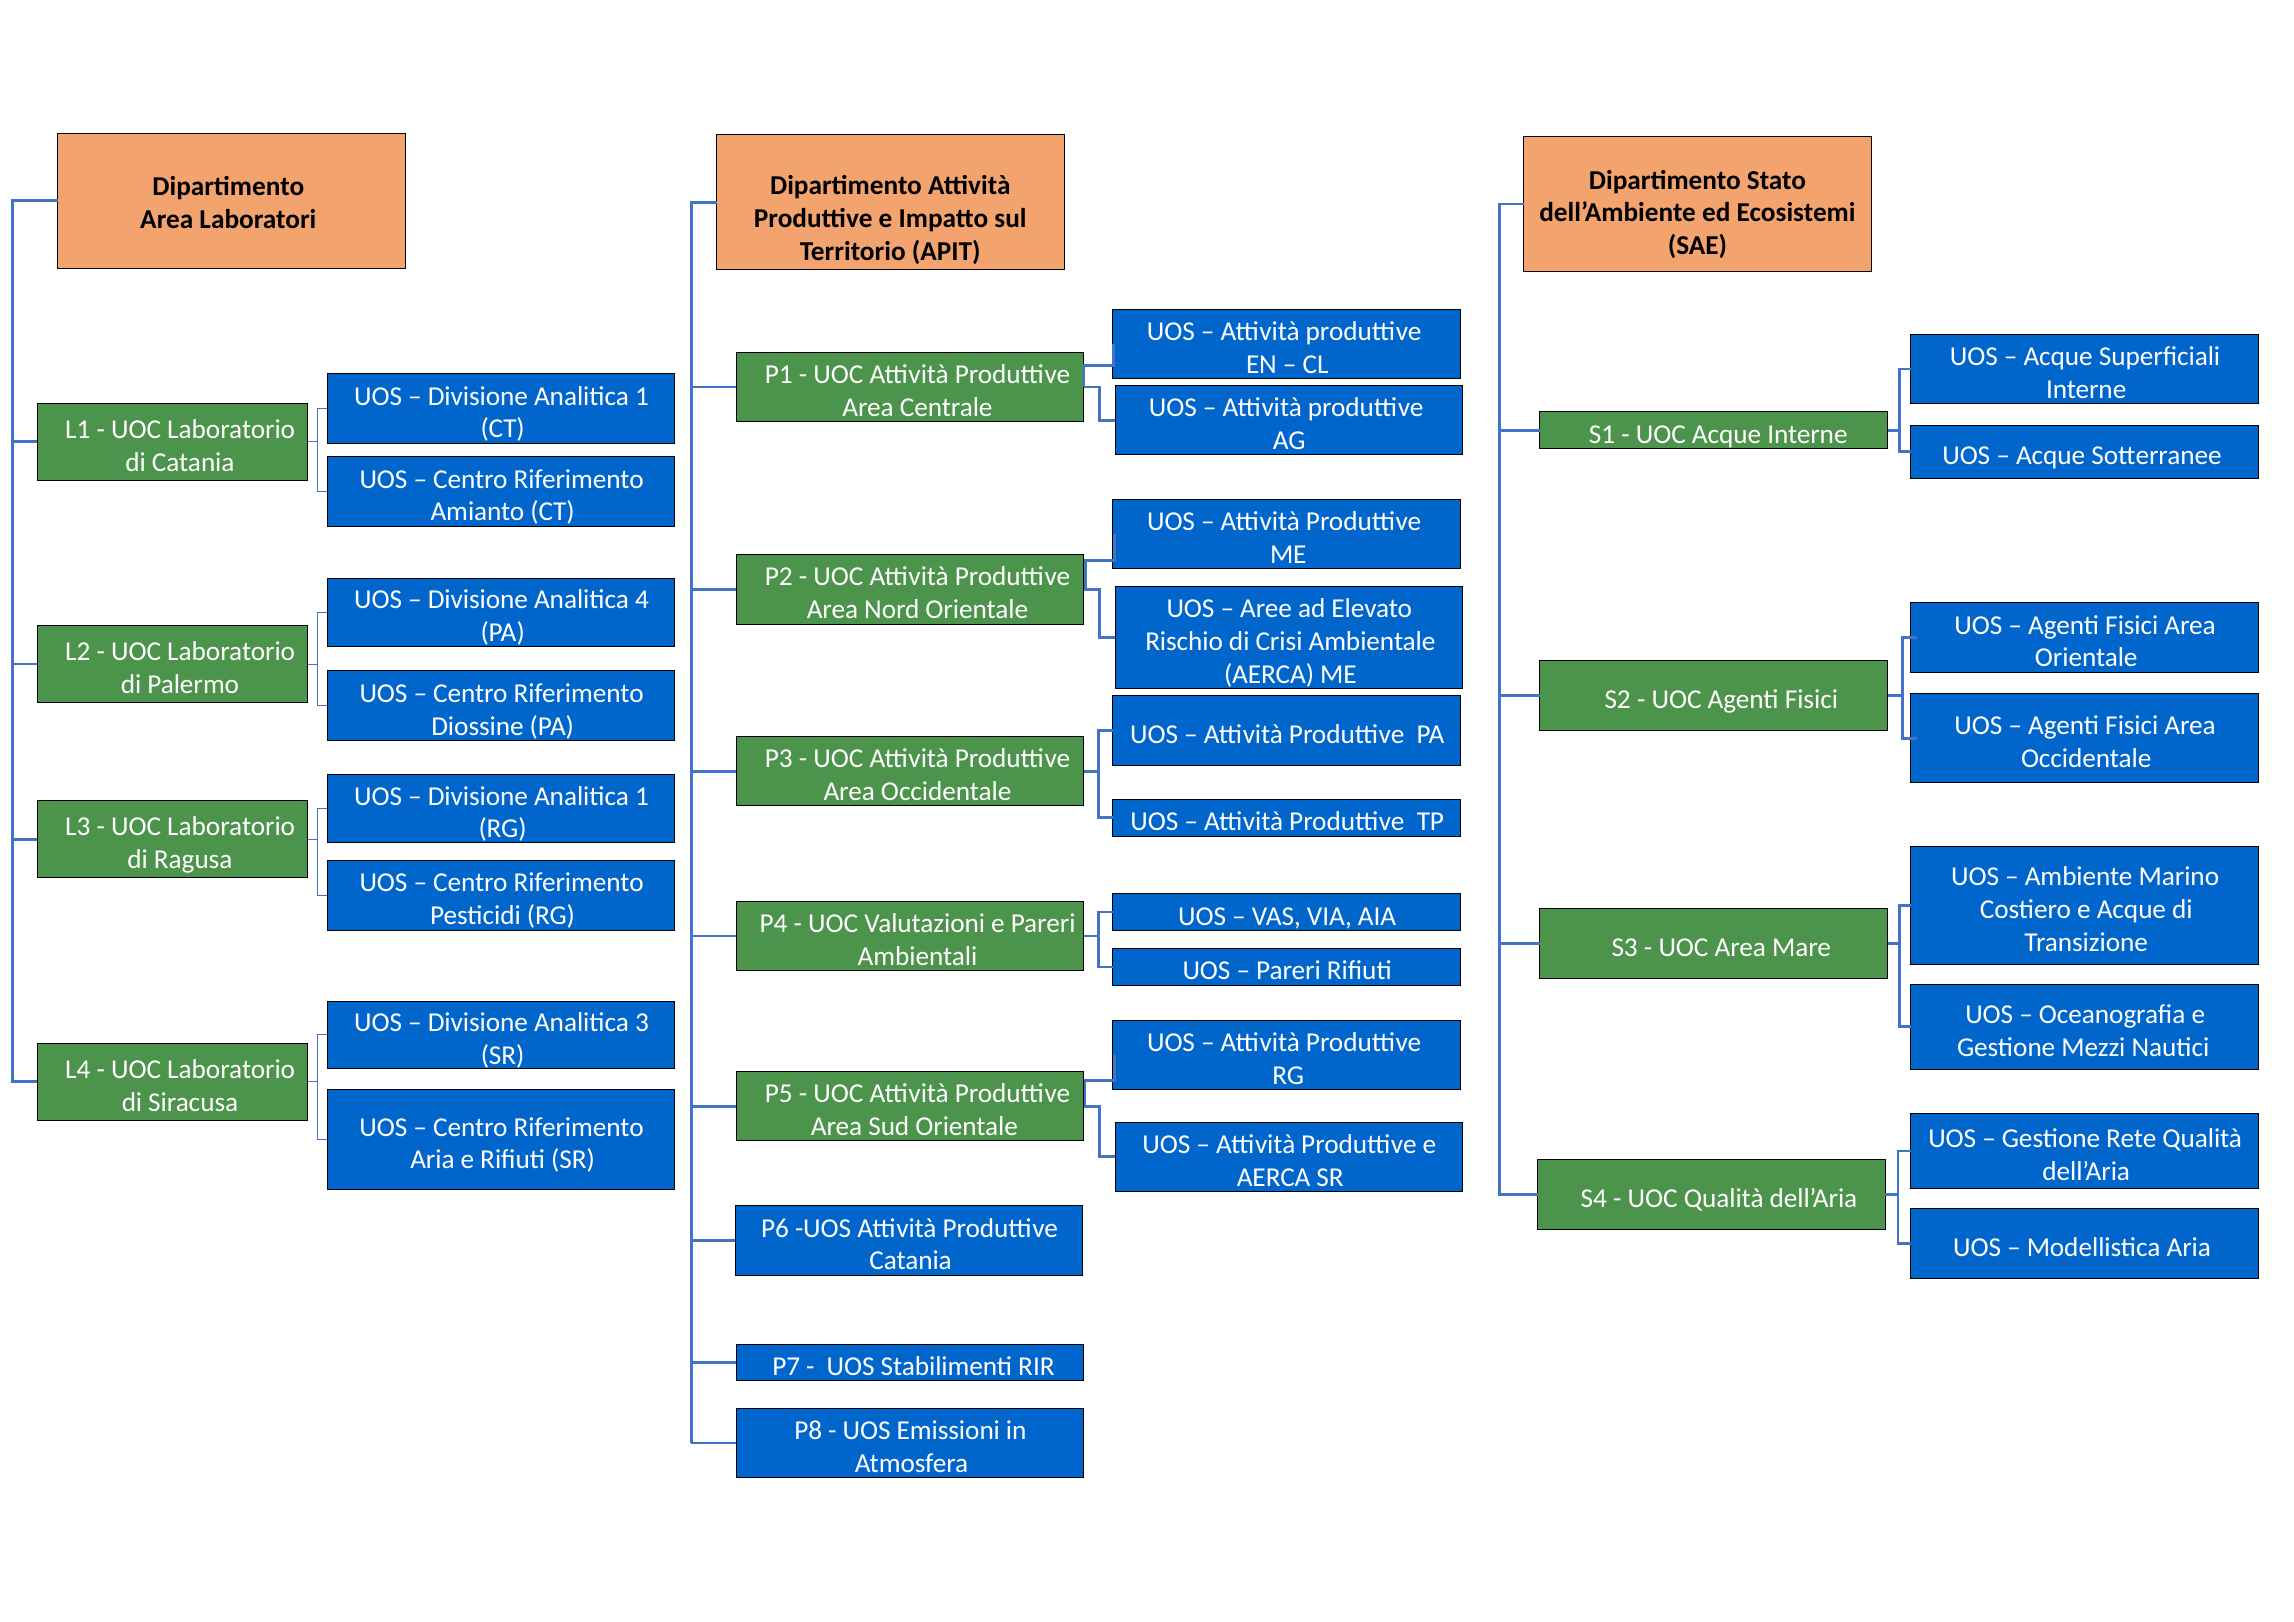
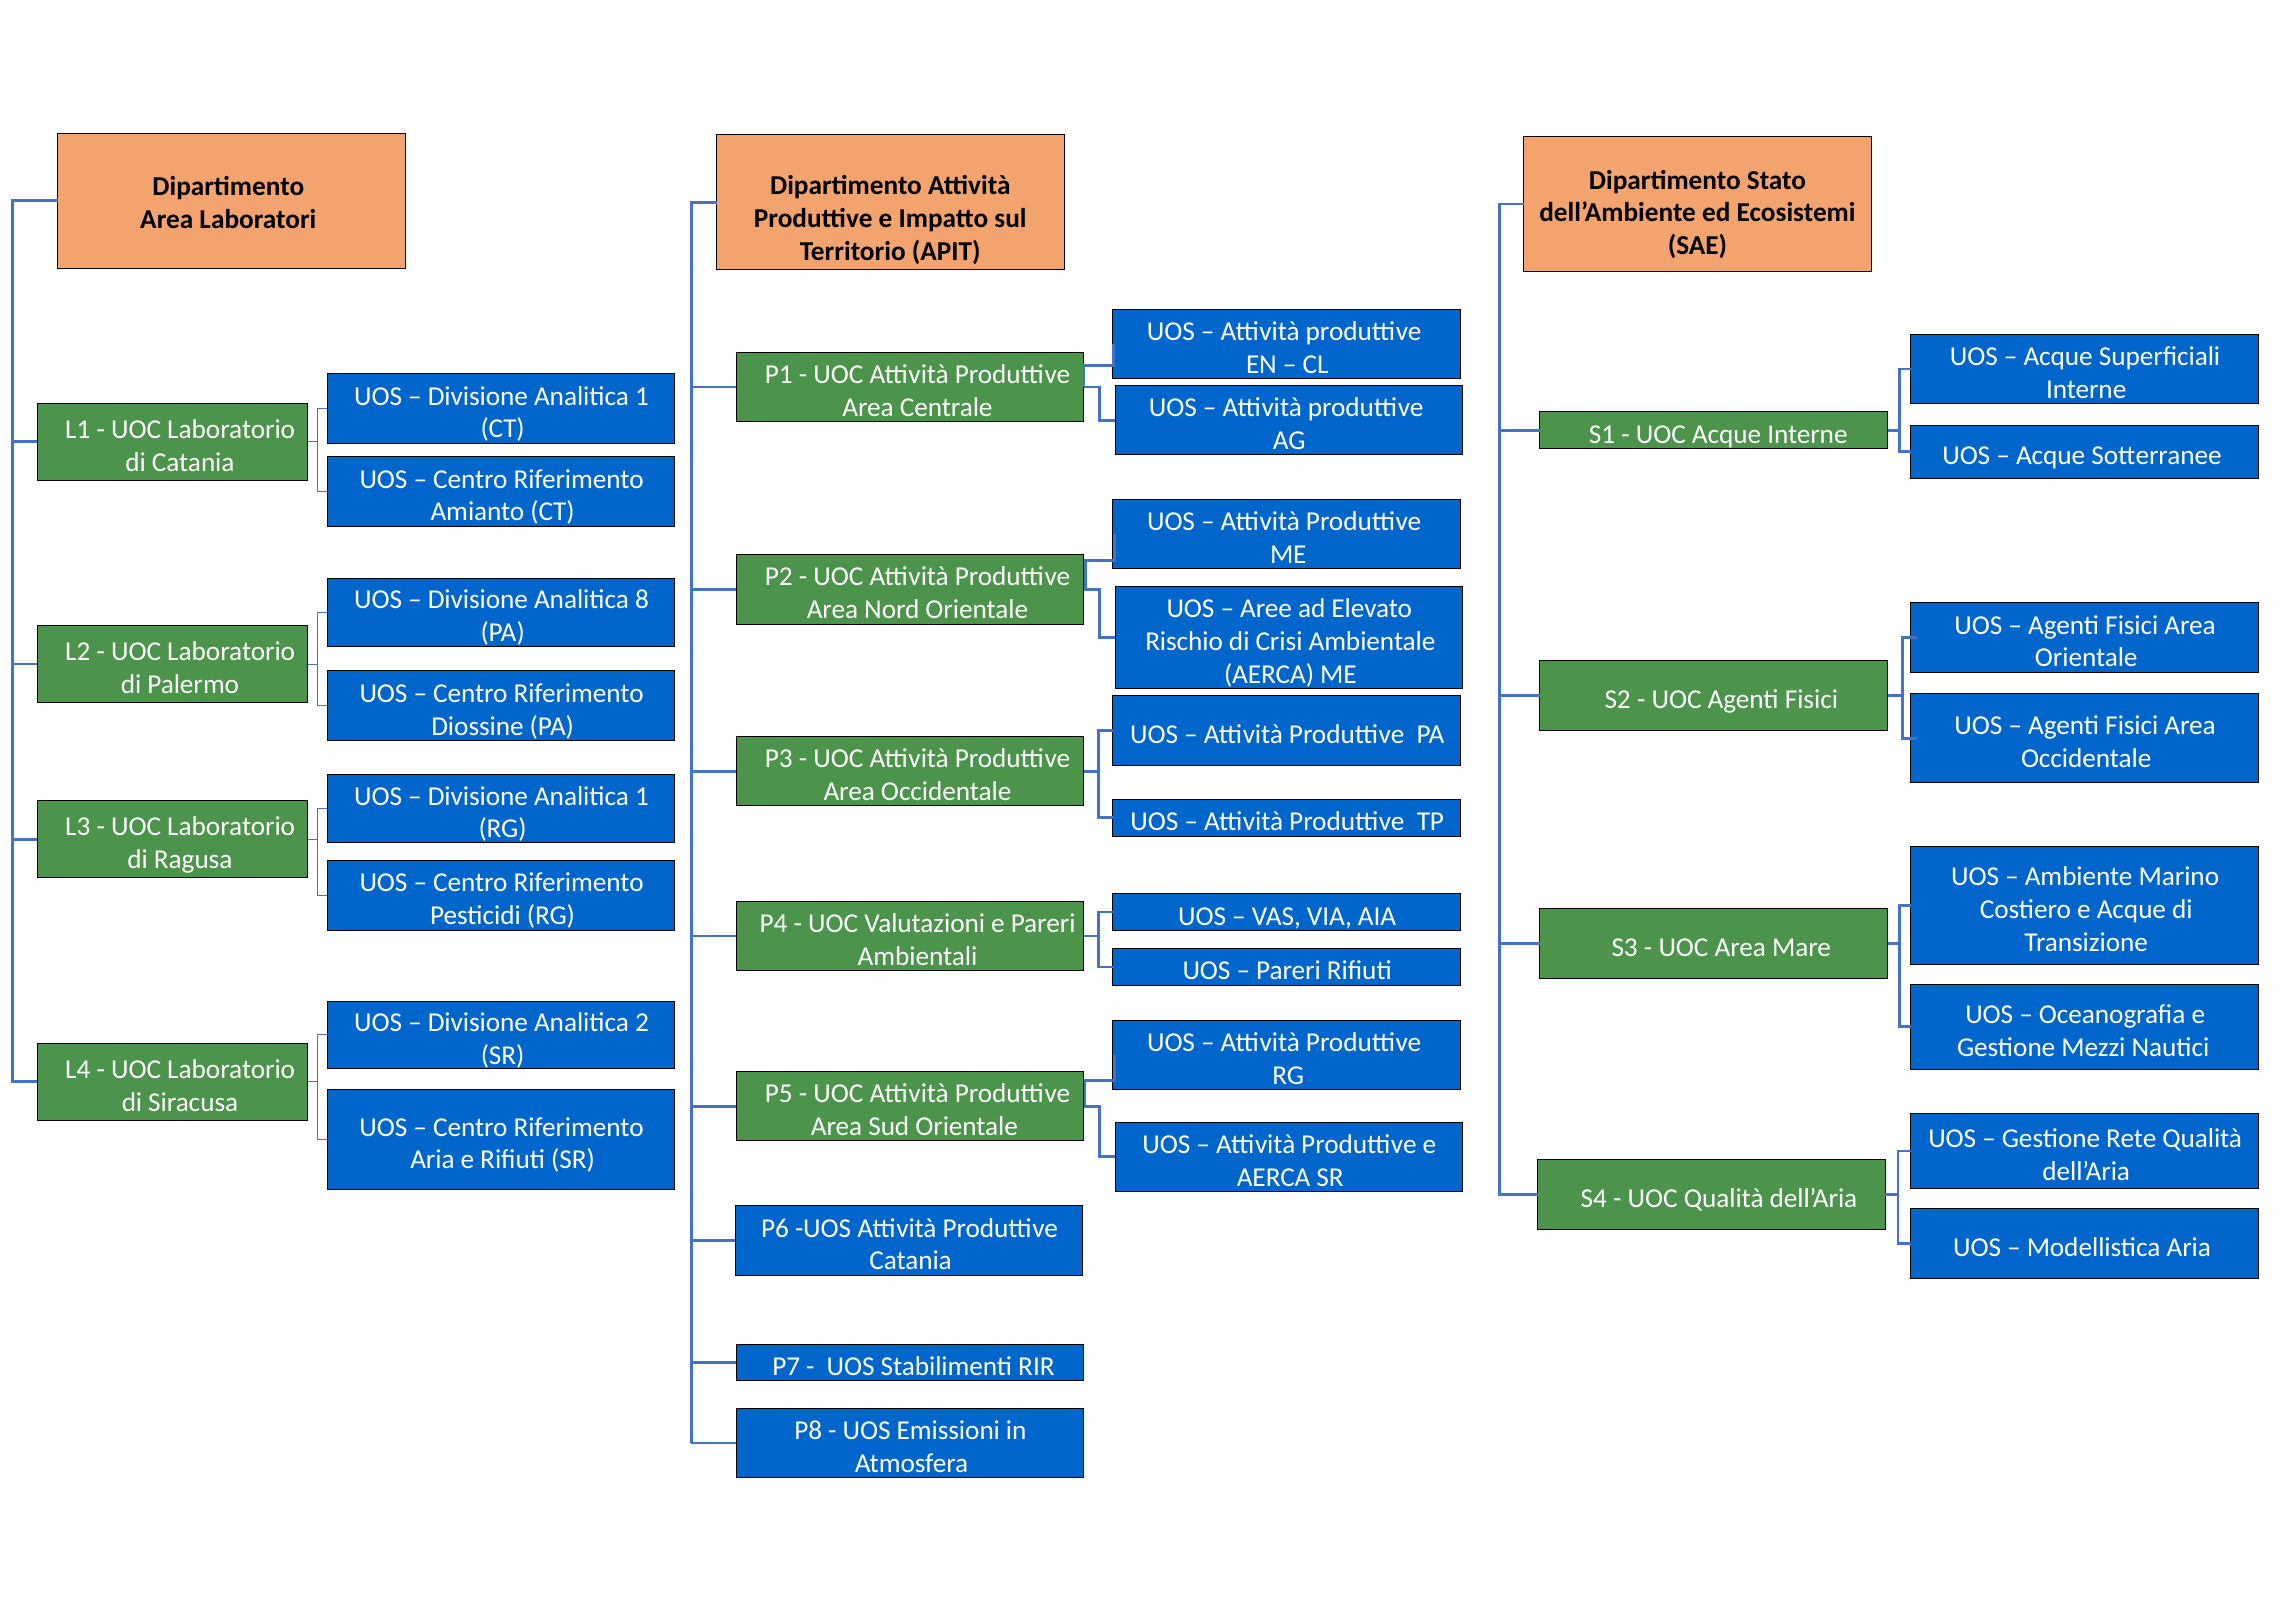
4: 4 -> 8 (642, 600)
3: 3 -> 2 (642, 1022)
